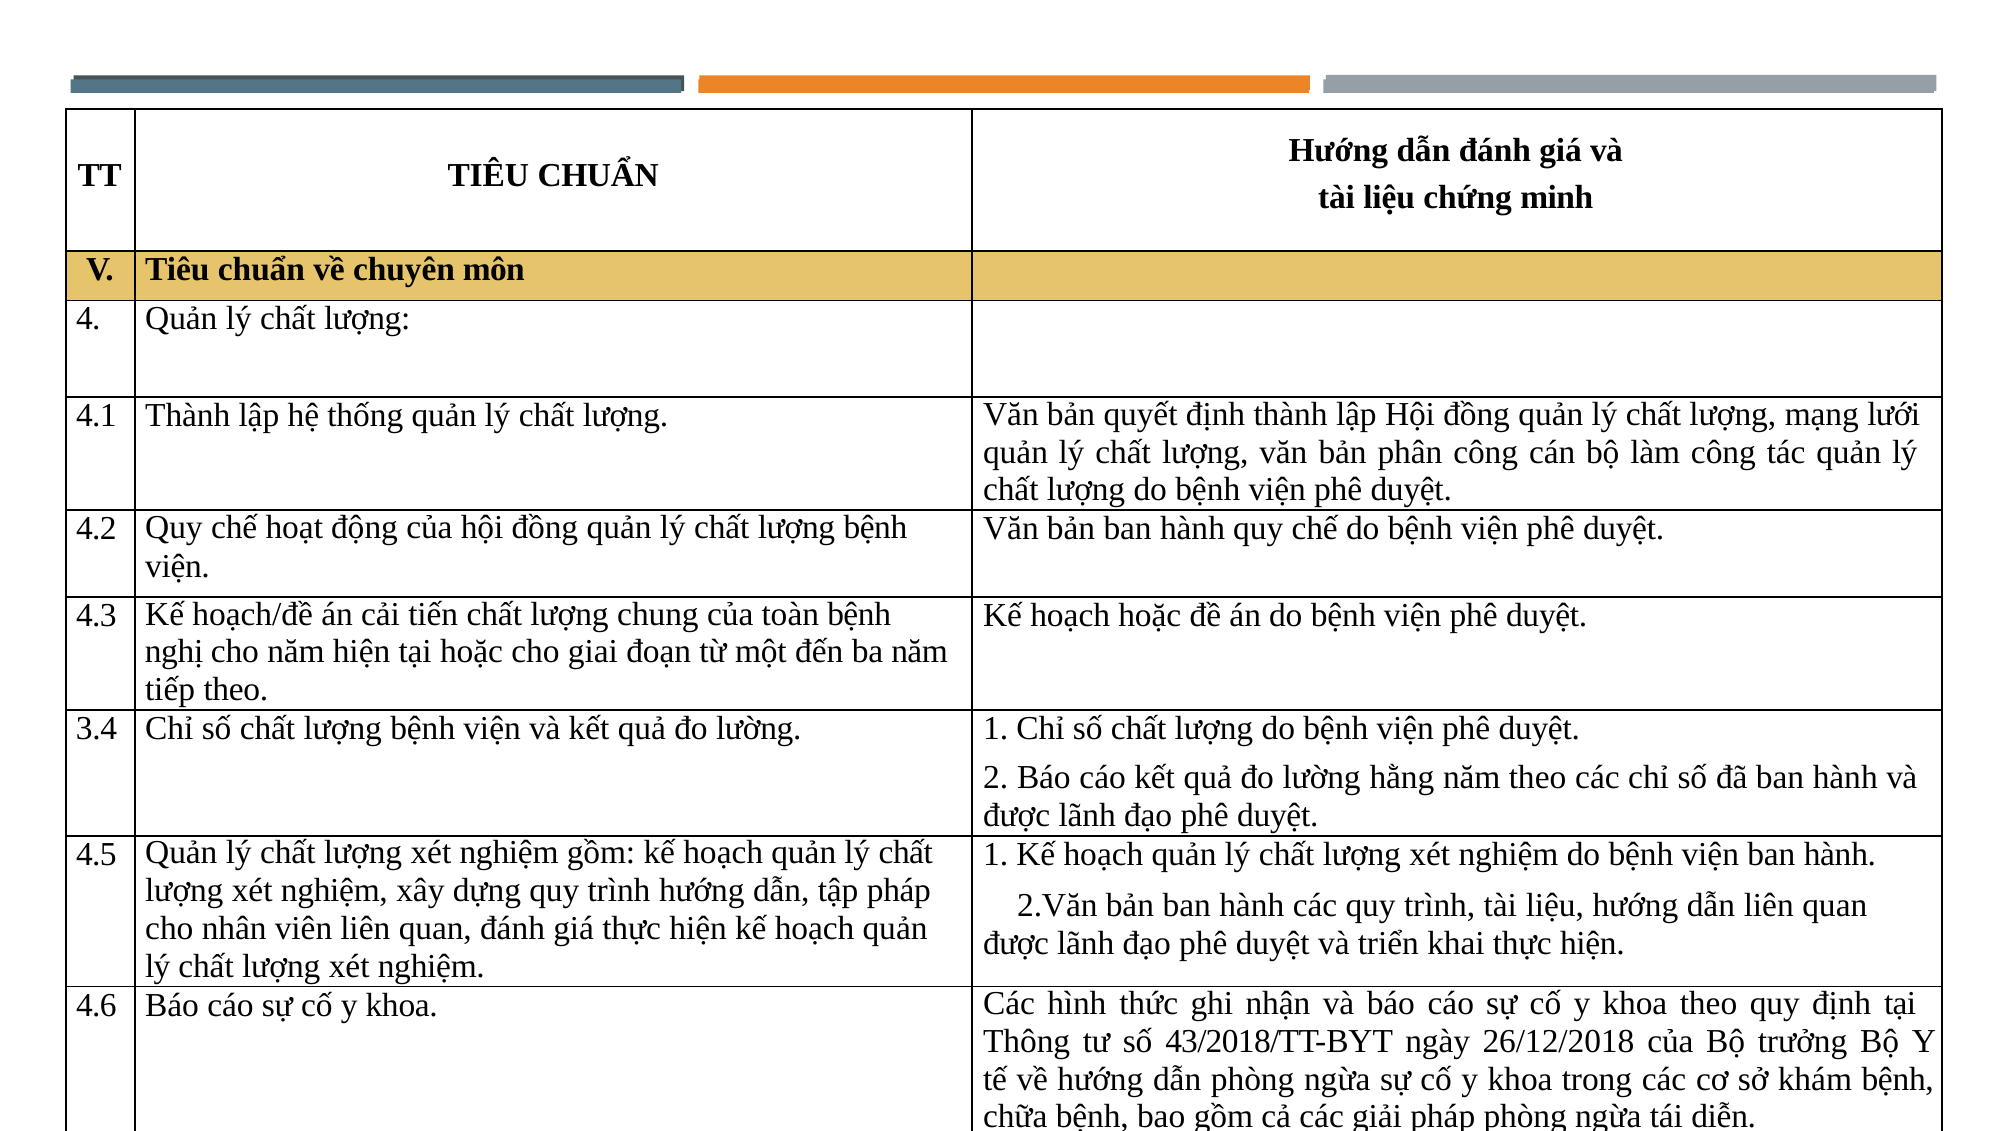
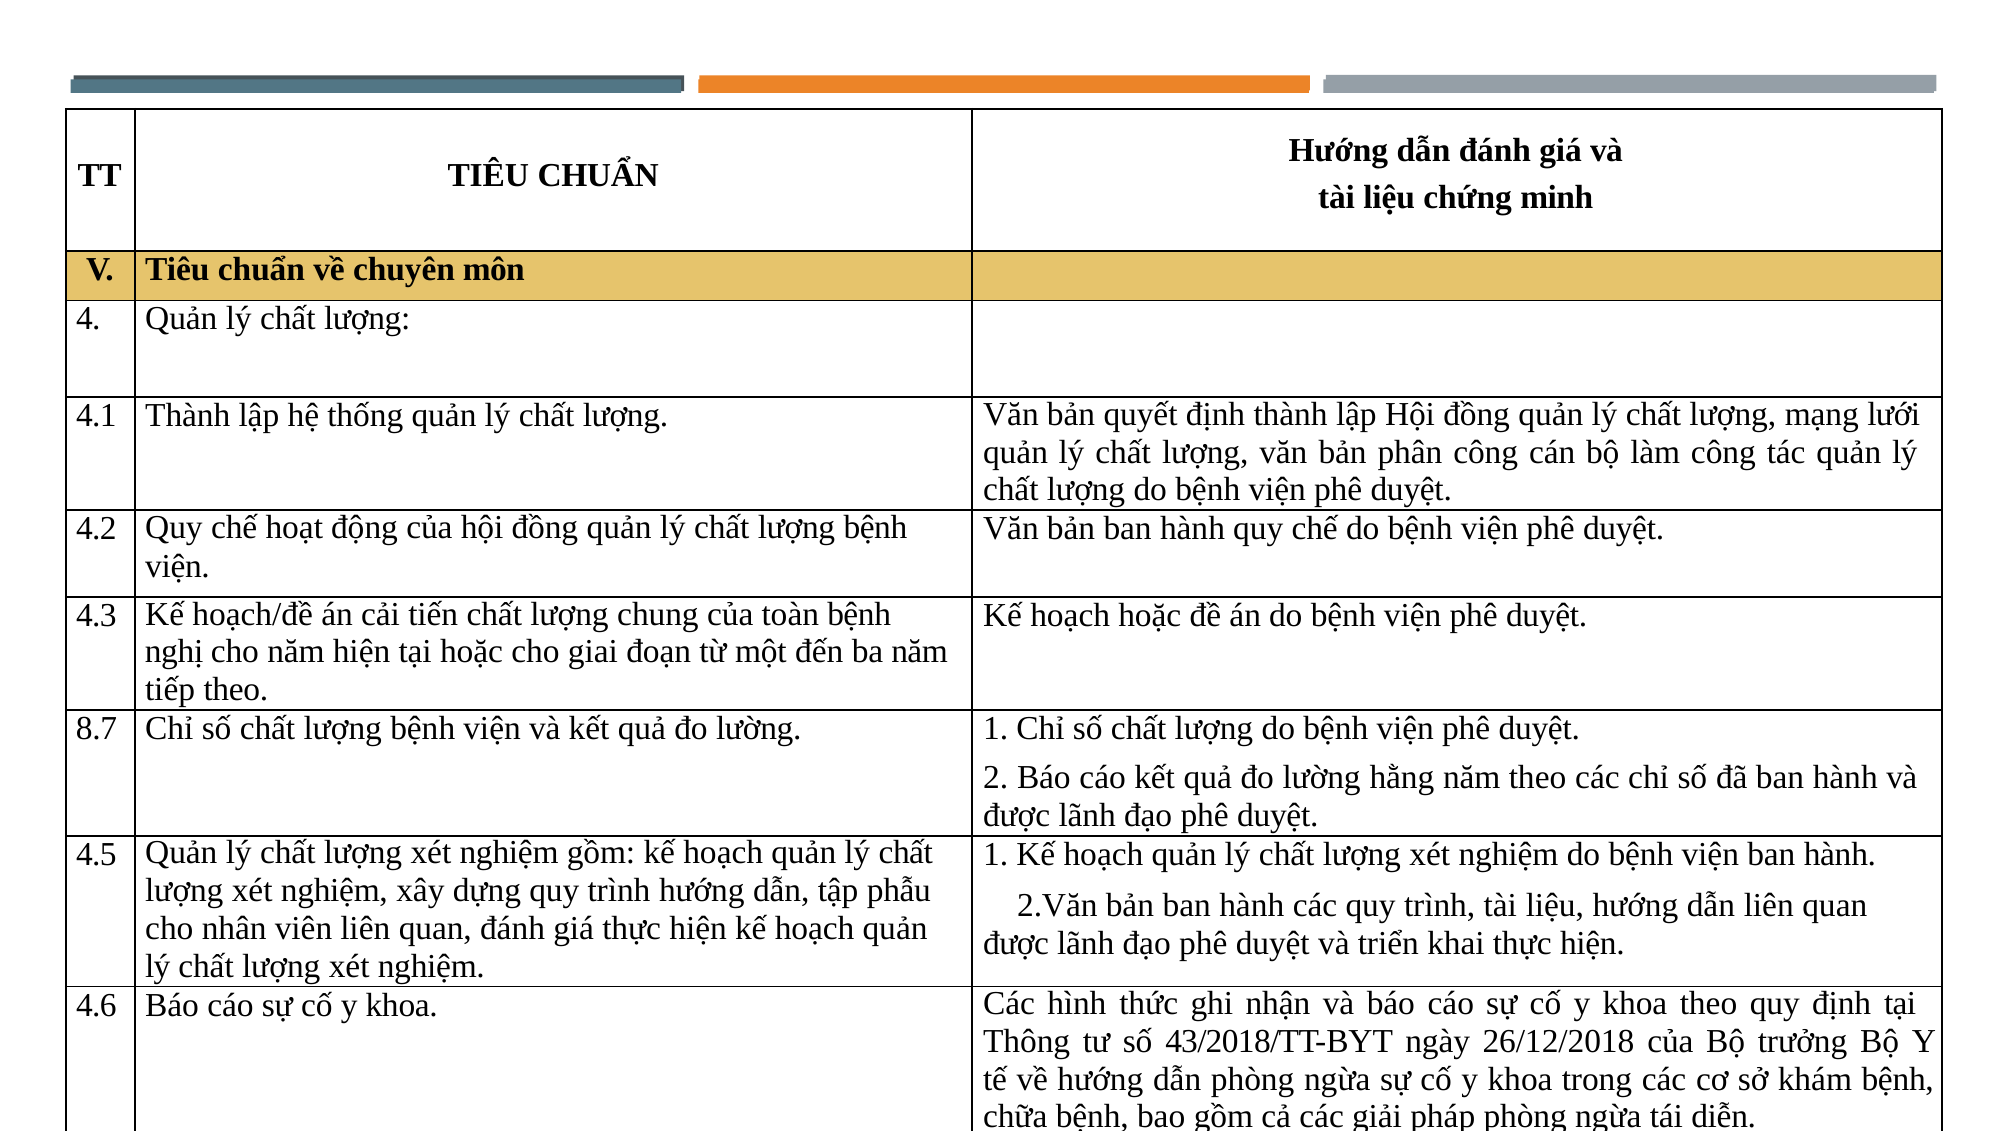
3.4: 3.4 -> 8.7 (97, 728)
tập pháp: pháp -> phẫu (899, 890)
